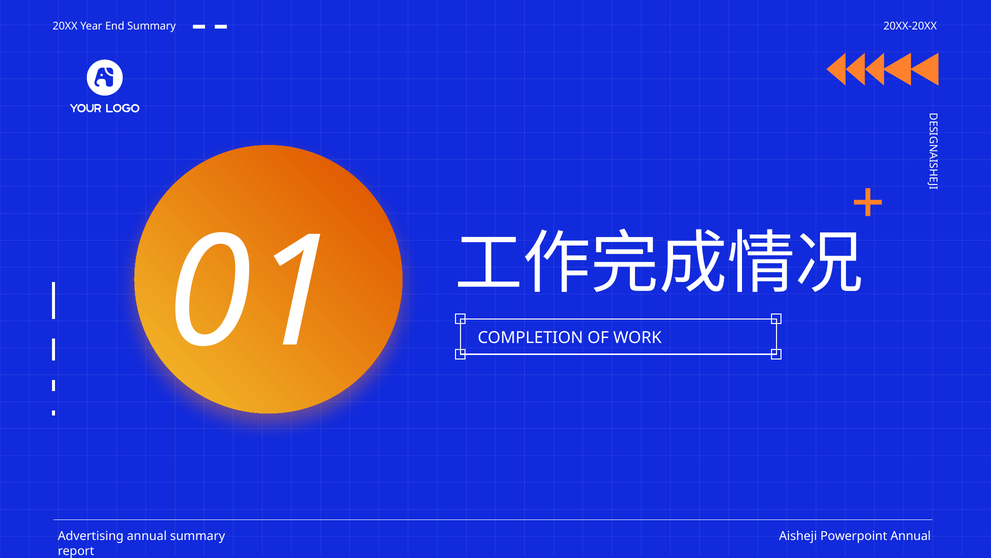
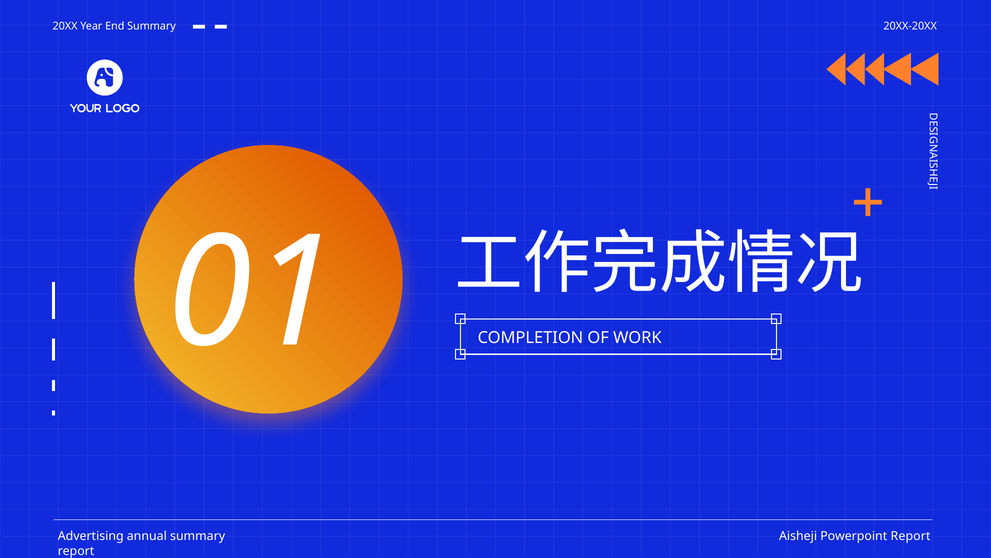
Powerpoint Annual: Annual -> Report (911, 536)
